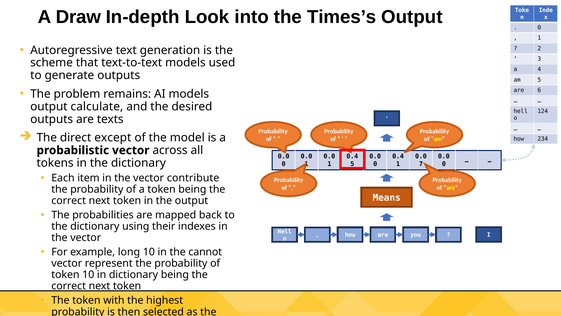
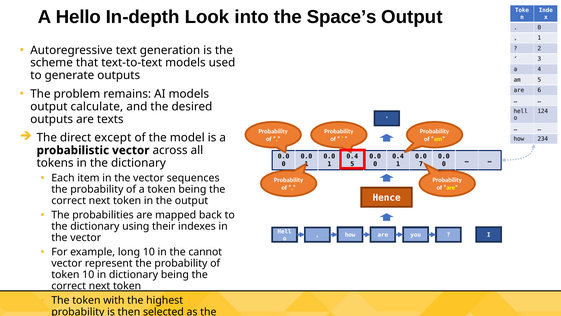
Draw: Draw -> Hello (78, 17)
Times’s: Times’s -> Space’s (342, 17)
contribute: contribute -> sequences (193, 178)
Means: Means -> Hence (387, 198)
